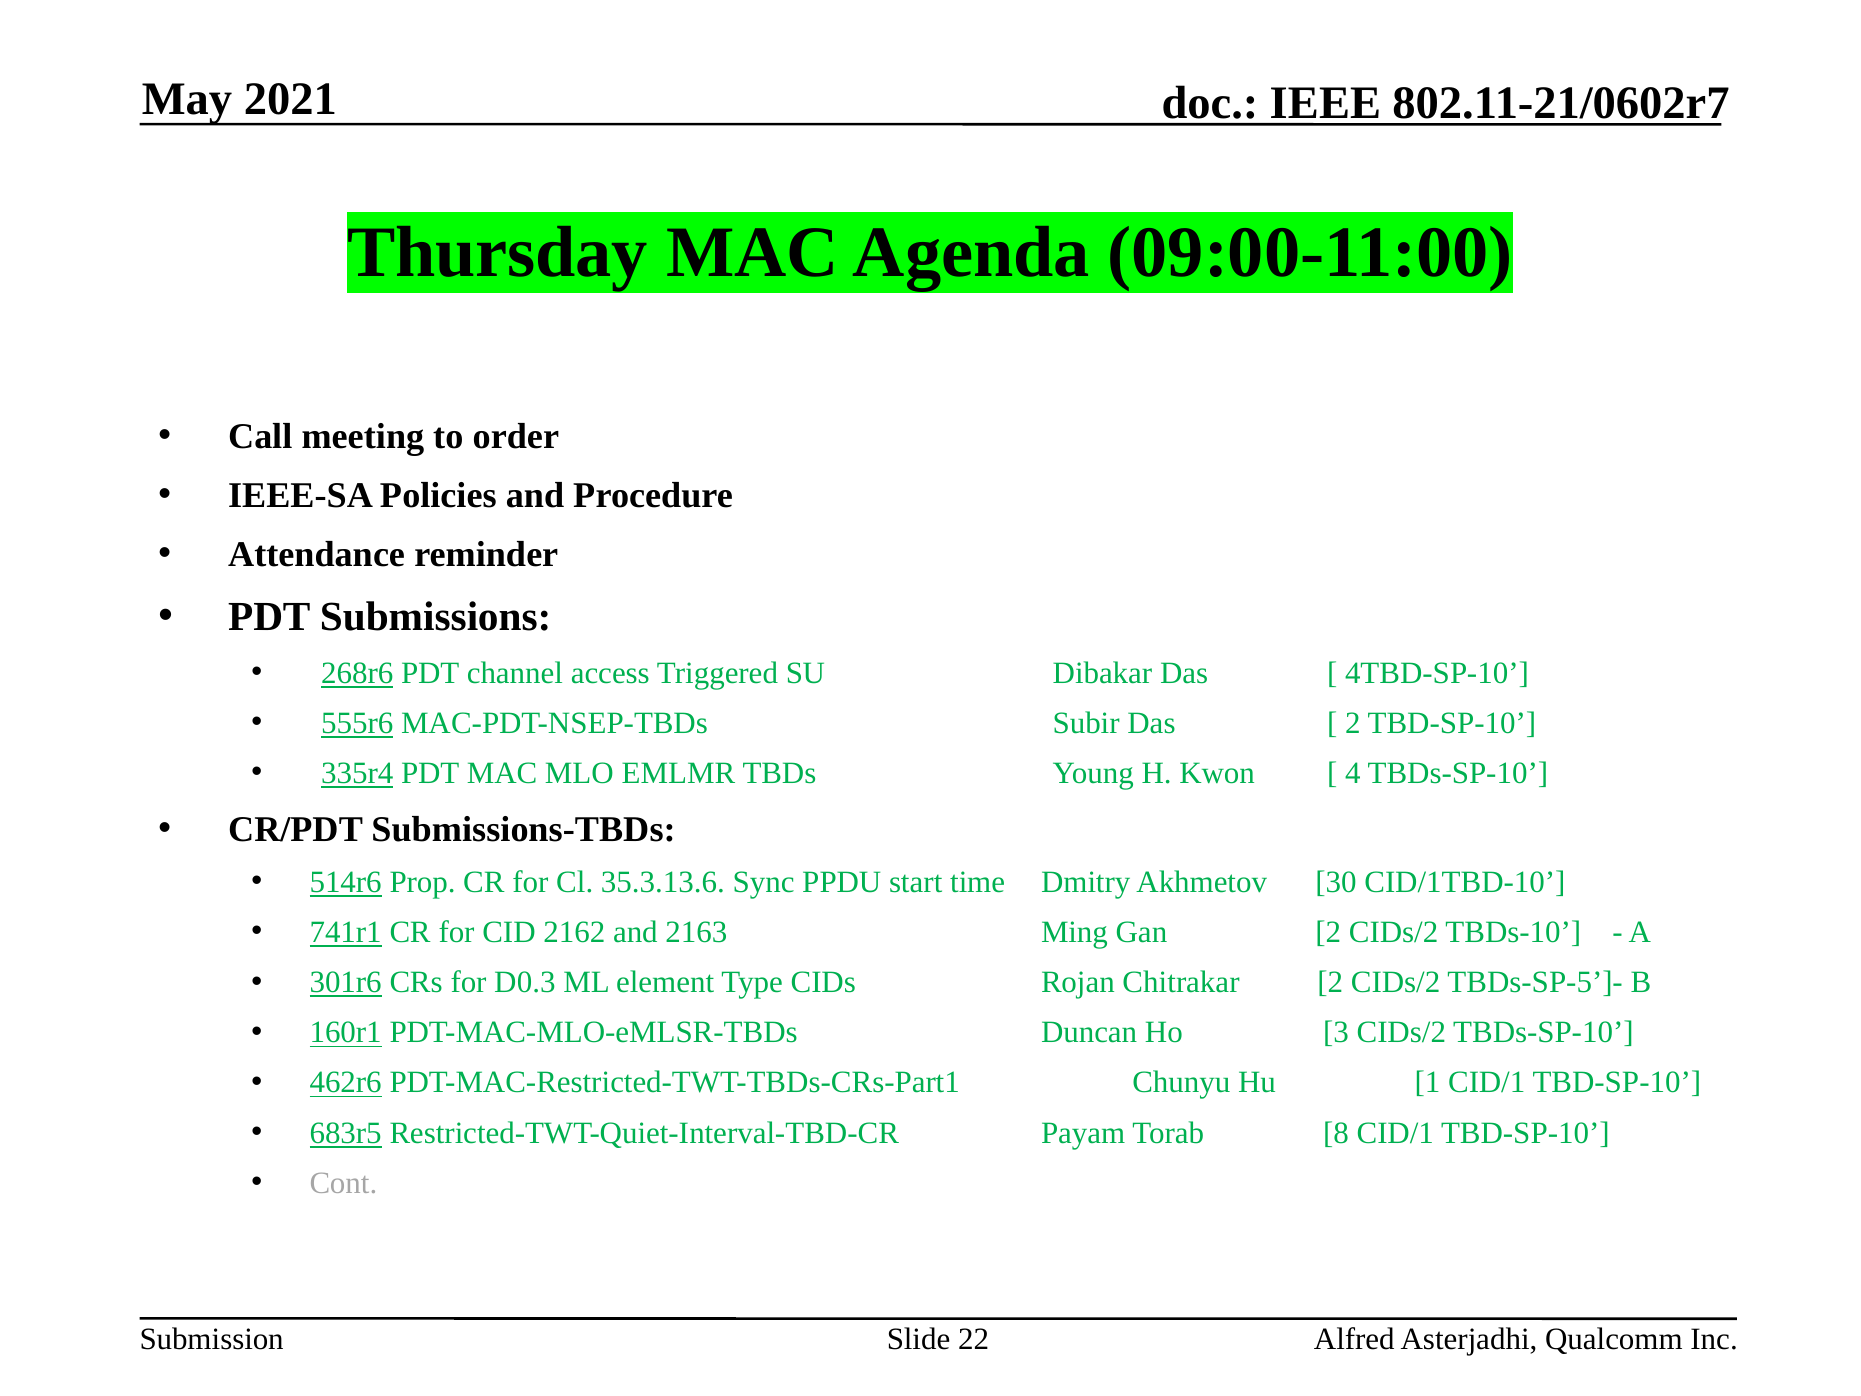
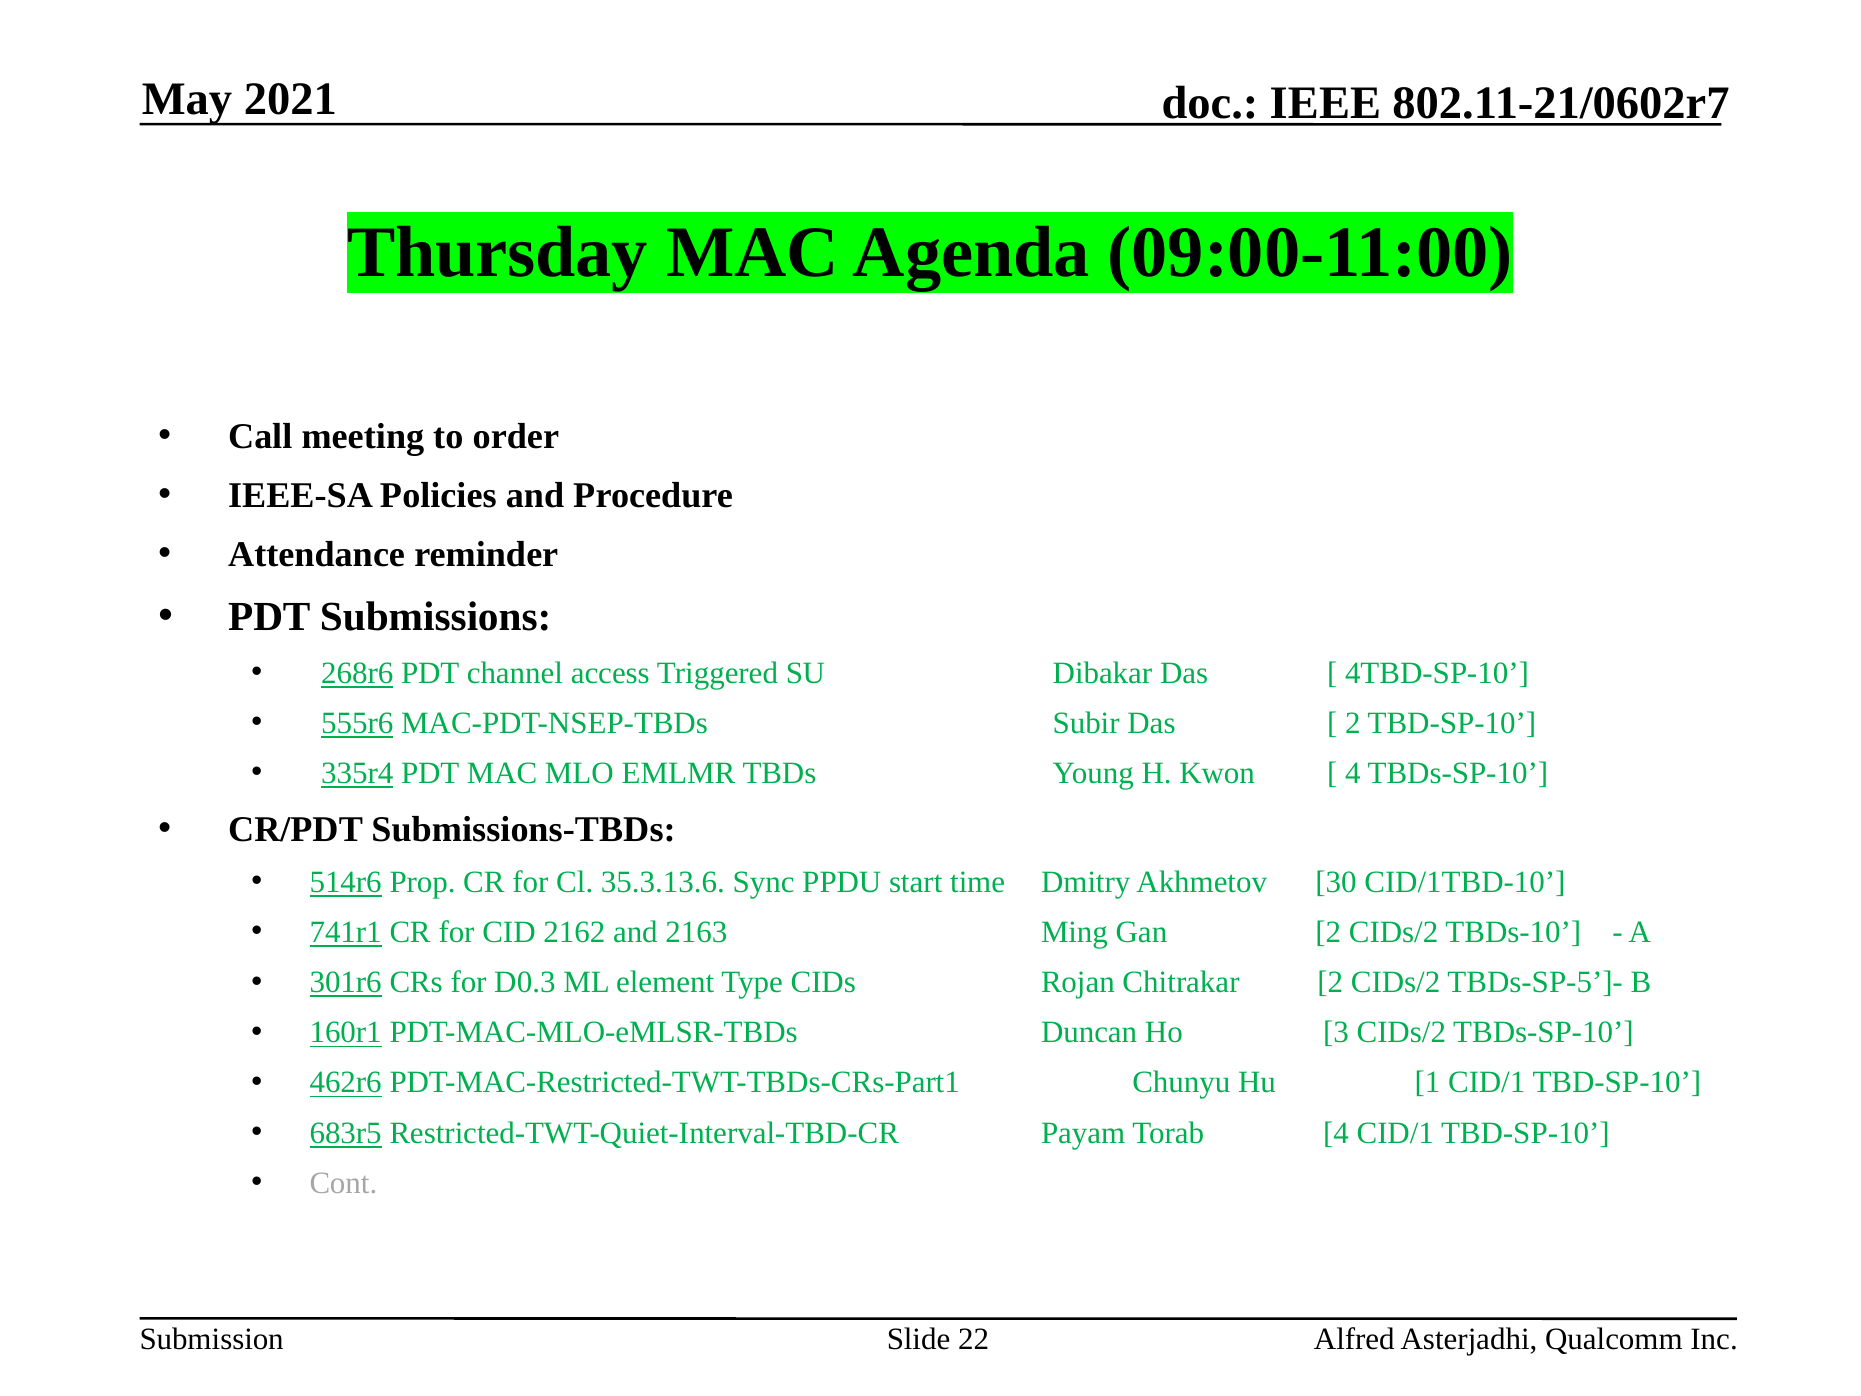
Torab 8: 8 -> 4 (1336, 1133)
